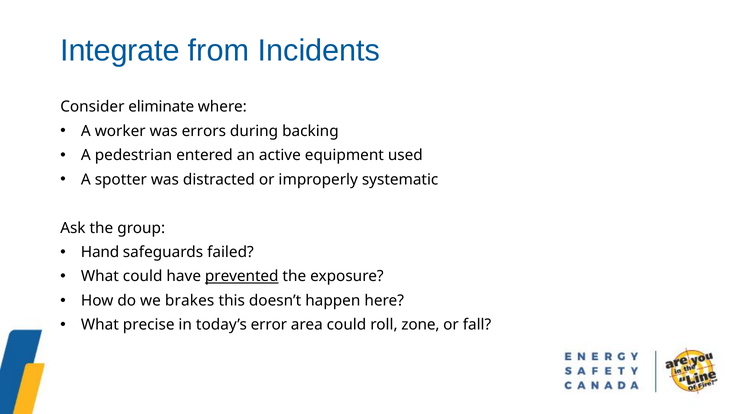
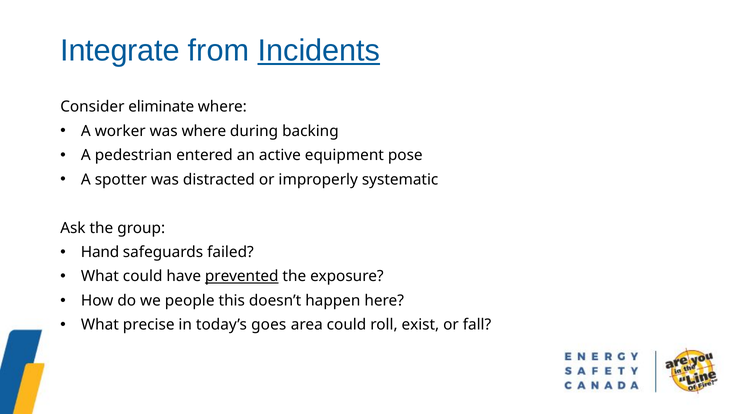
Incidents underline: none -> present (319, 51)
was errors: errors -> where (204, 131)
used: used -> pose (405, 155)
brakes: brakes -> people (190, 301)
error: error -> goes (269, 325)
zone: zone -> exist (420, 325)
